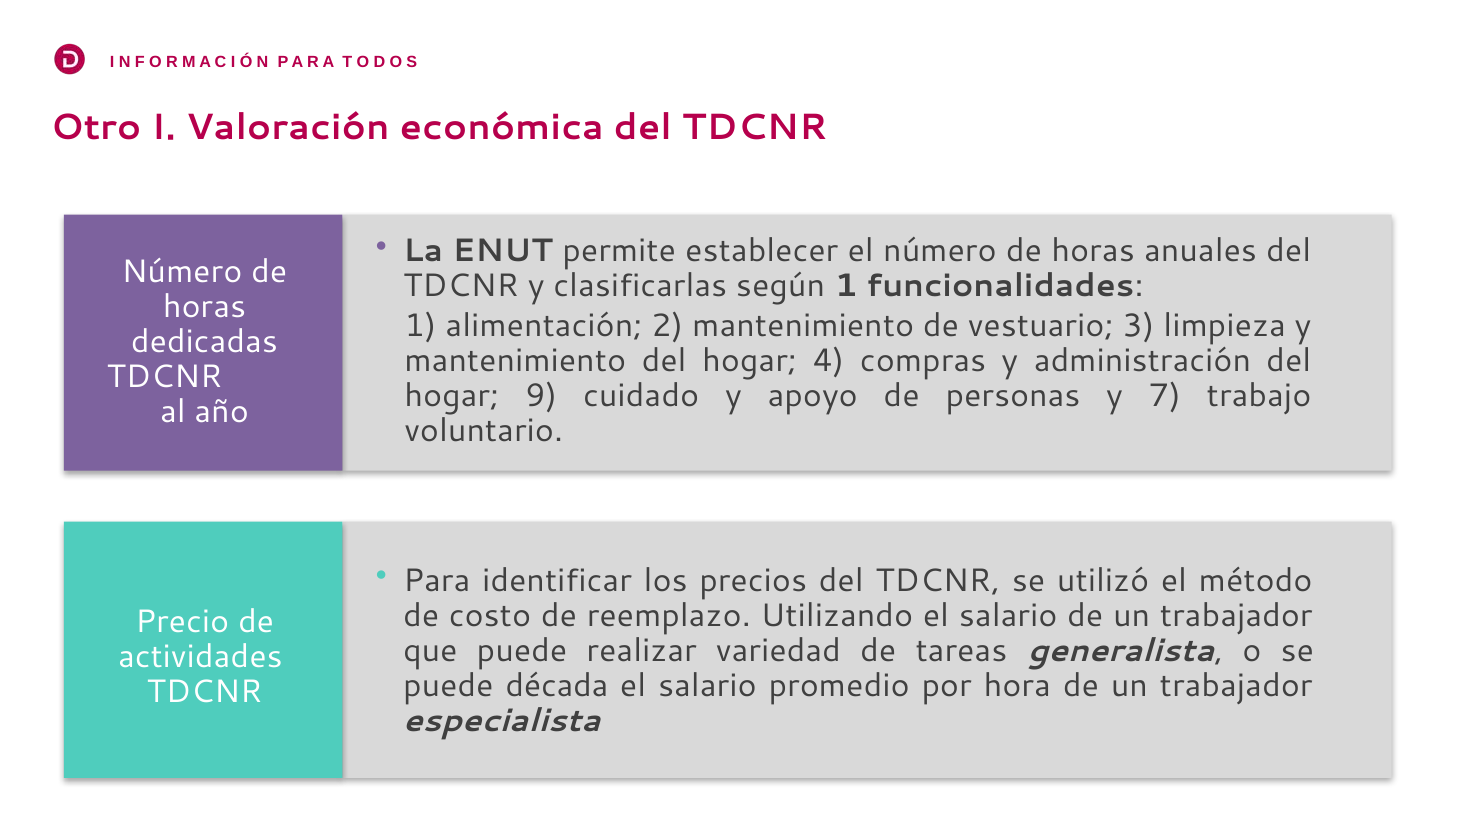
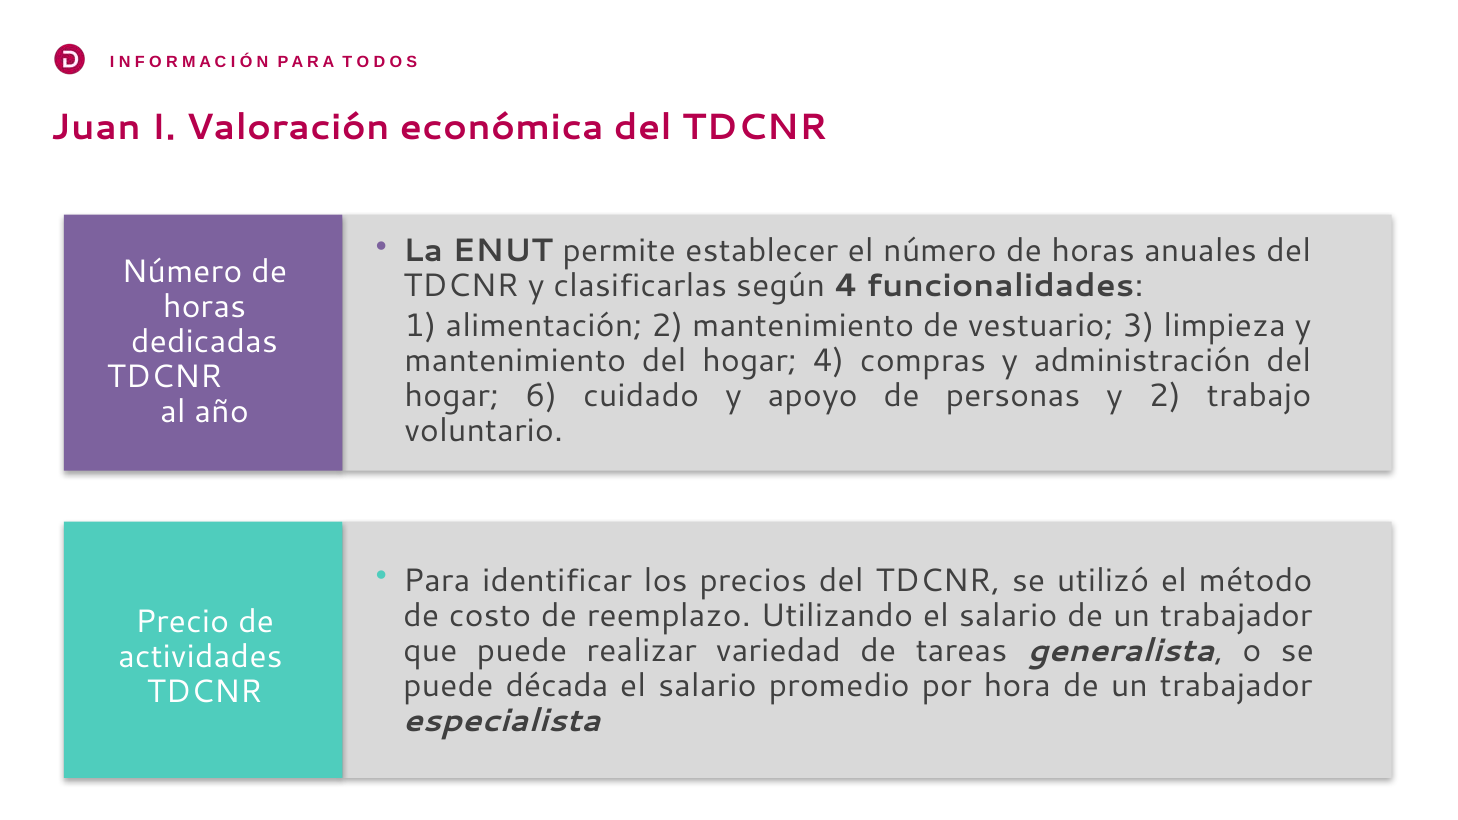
Otro: Otro -> Juan (96, 127)
según 1: 1 -> 4 (846, 286)
9: 9 -> 6 (541, 396)
y 7: 7 -> 2 (1165, 396)
